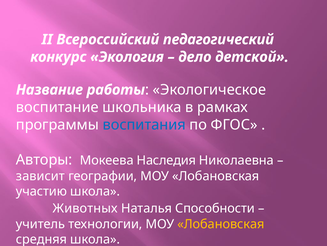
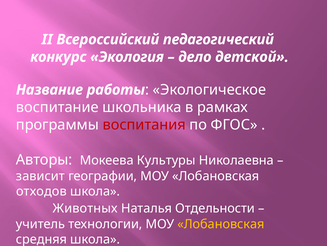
воспитания colour: blue -> red (144, 124)
Наследия: Наследия -> Культуры (166, 160)
участию: участию -> отходов (41, 191)
Способности: Способности -> Отдельности (215, 208)
